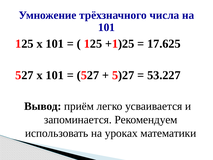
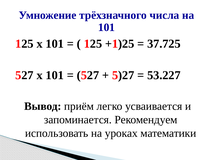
17.625: 17.625 -> 37.725 (164, 44)
